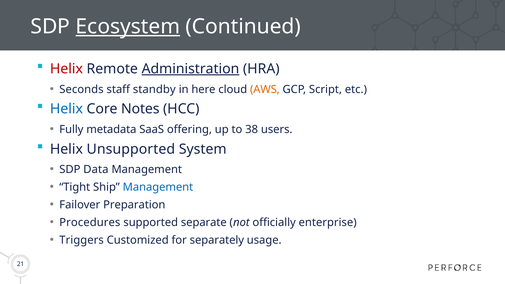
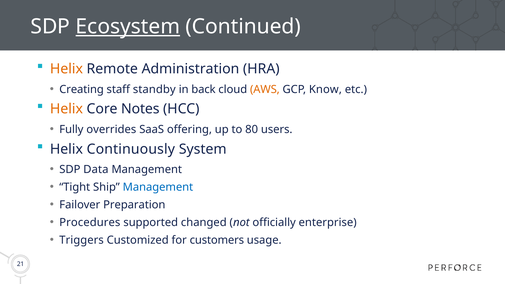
Helix colour: red -> orange (66, 69)
Administration underline: present -> none (190, 69)
Seconds: Seconds -> Creating (82, 89)
here: here -> back (204, 89)
Script: Script -> Know (325, 89)
Helix colour: blue -> orange (66, 109)
metadata: metadata -> overrides (111, 130)
38: 38 -> 80 (252, 130)
Unsupported: Unsupported -> Continuously (131, 149)
separate: separate -> changed (204, 223)
separately: separately -> customers (217, 240)
